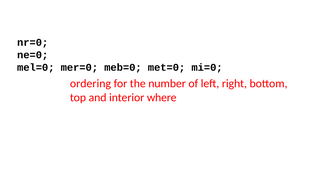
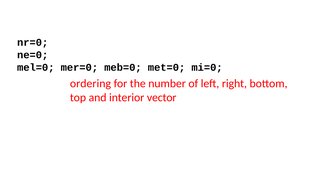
where: where -> vector (162, 97)
